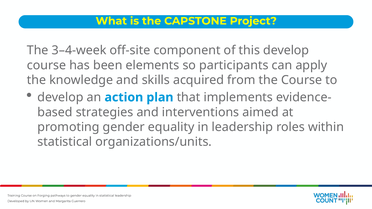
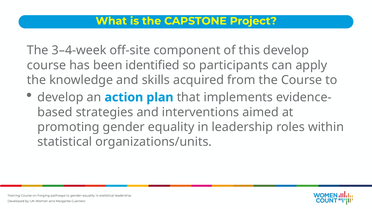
elements: elements -> identified (153, 65)
